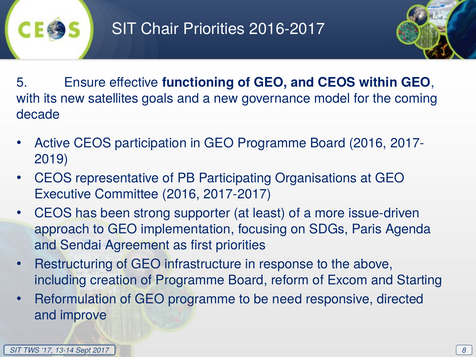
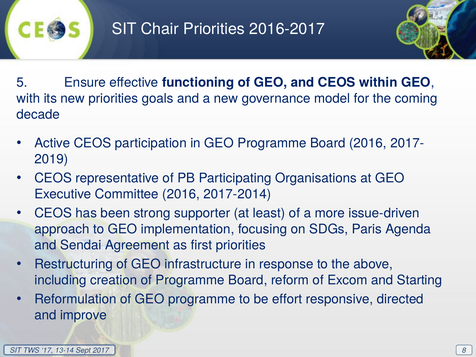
new satellites: satellites -> priorities (113, 98)
2017-2017: 2017-2017 -> 2017-2014 (237, 194)
need: need -> effort (287, 299)
